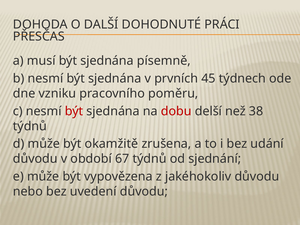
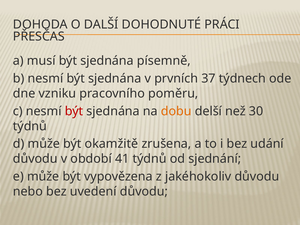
45: 45 -> 37 (208, 79)
dobu colour: red -> orange (176, 111)
38: 38 -> 30 (256, 111)
67: 67 -> 41 (122, 159)
